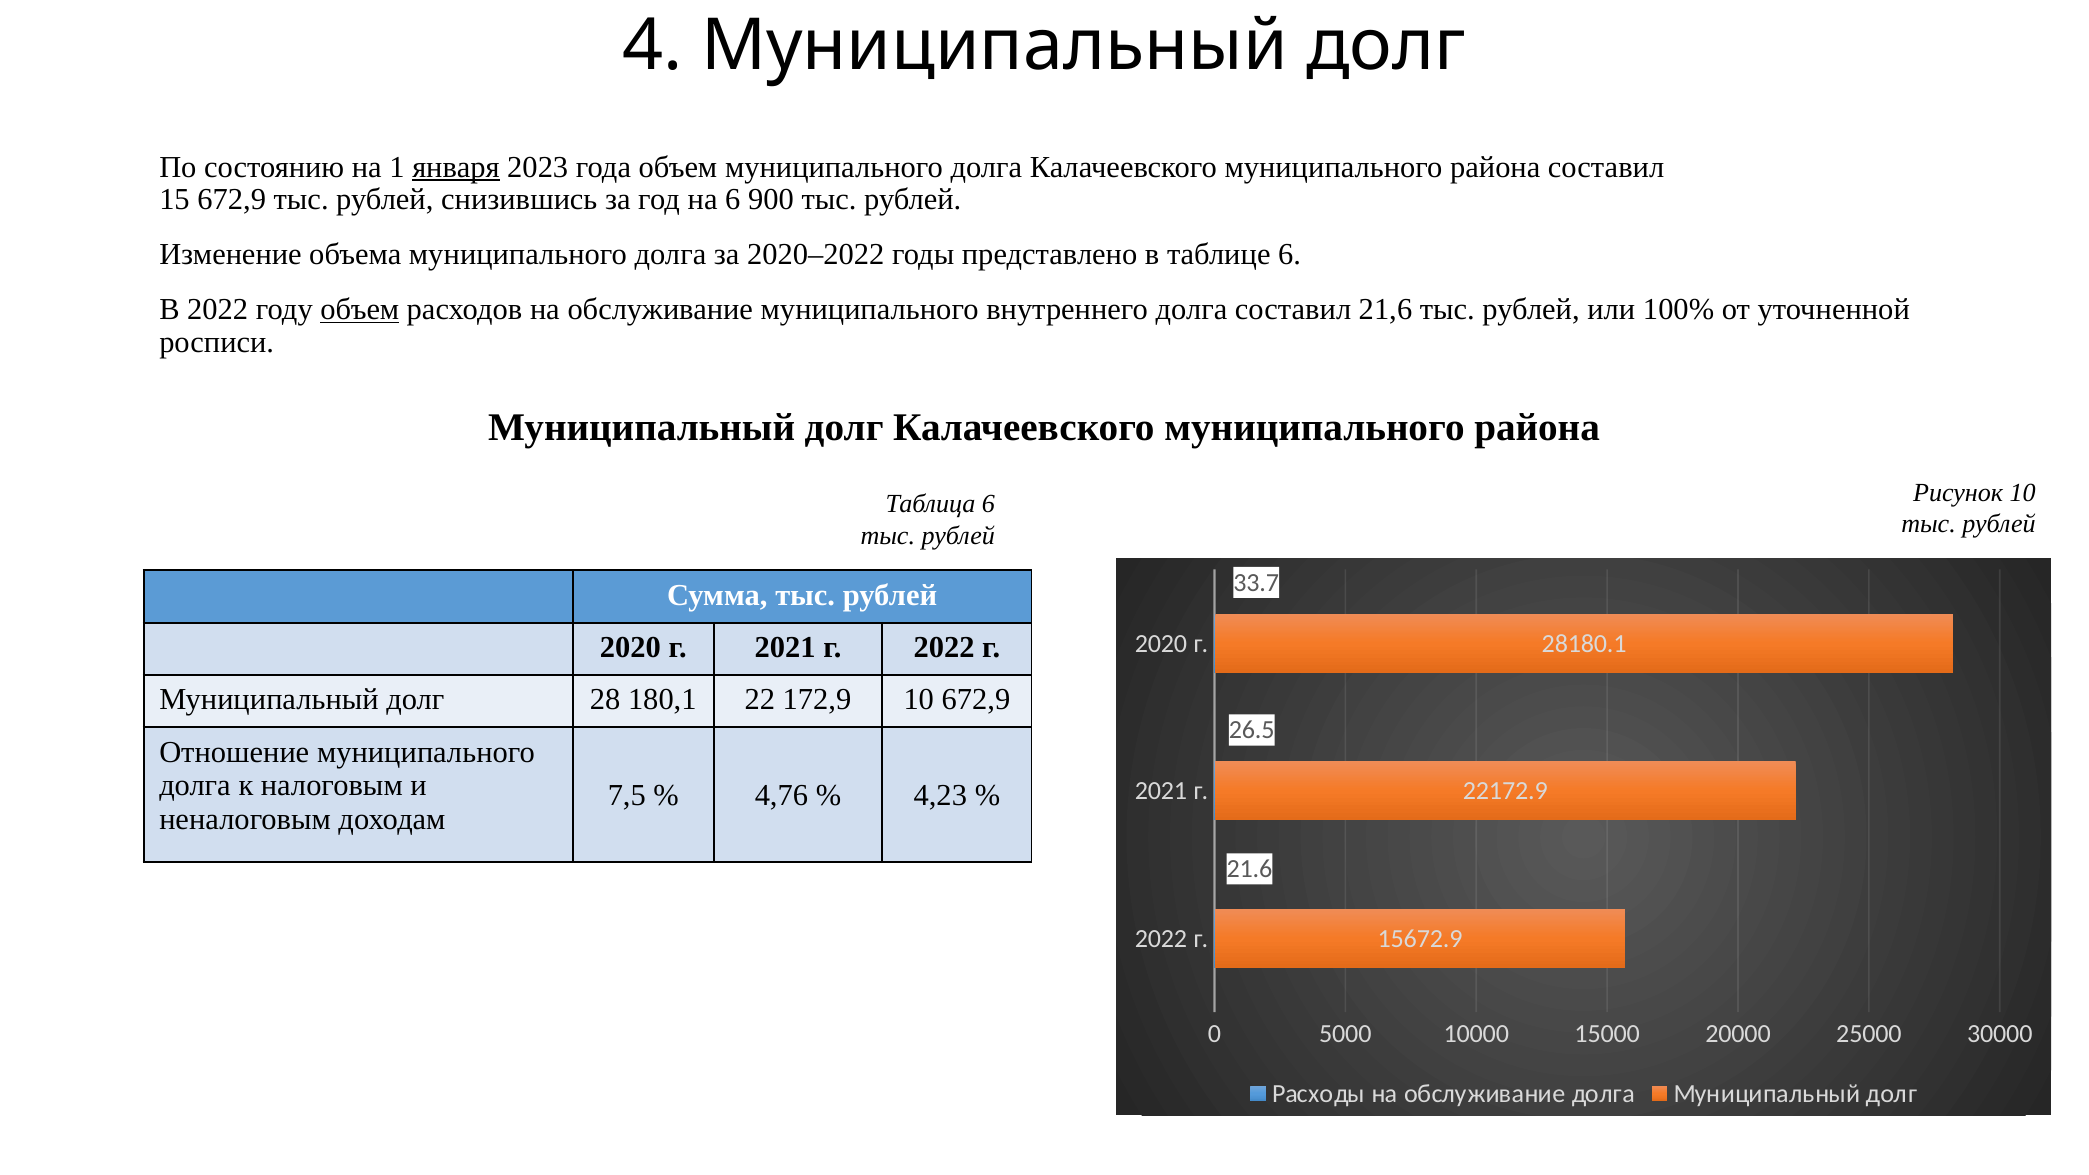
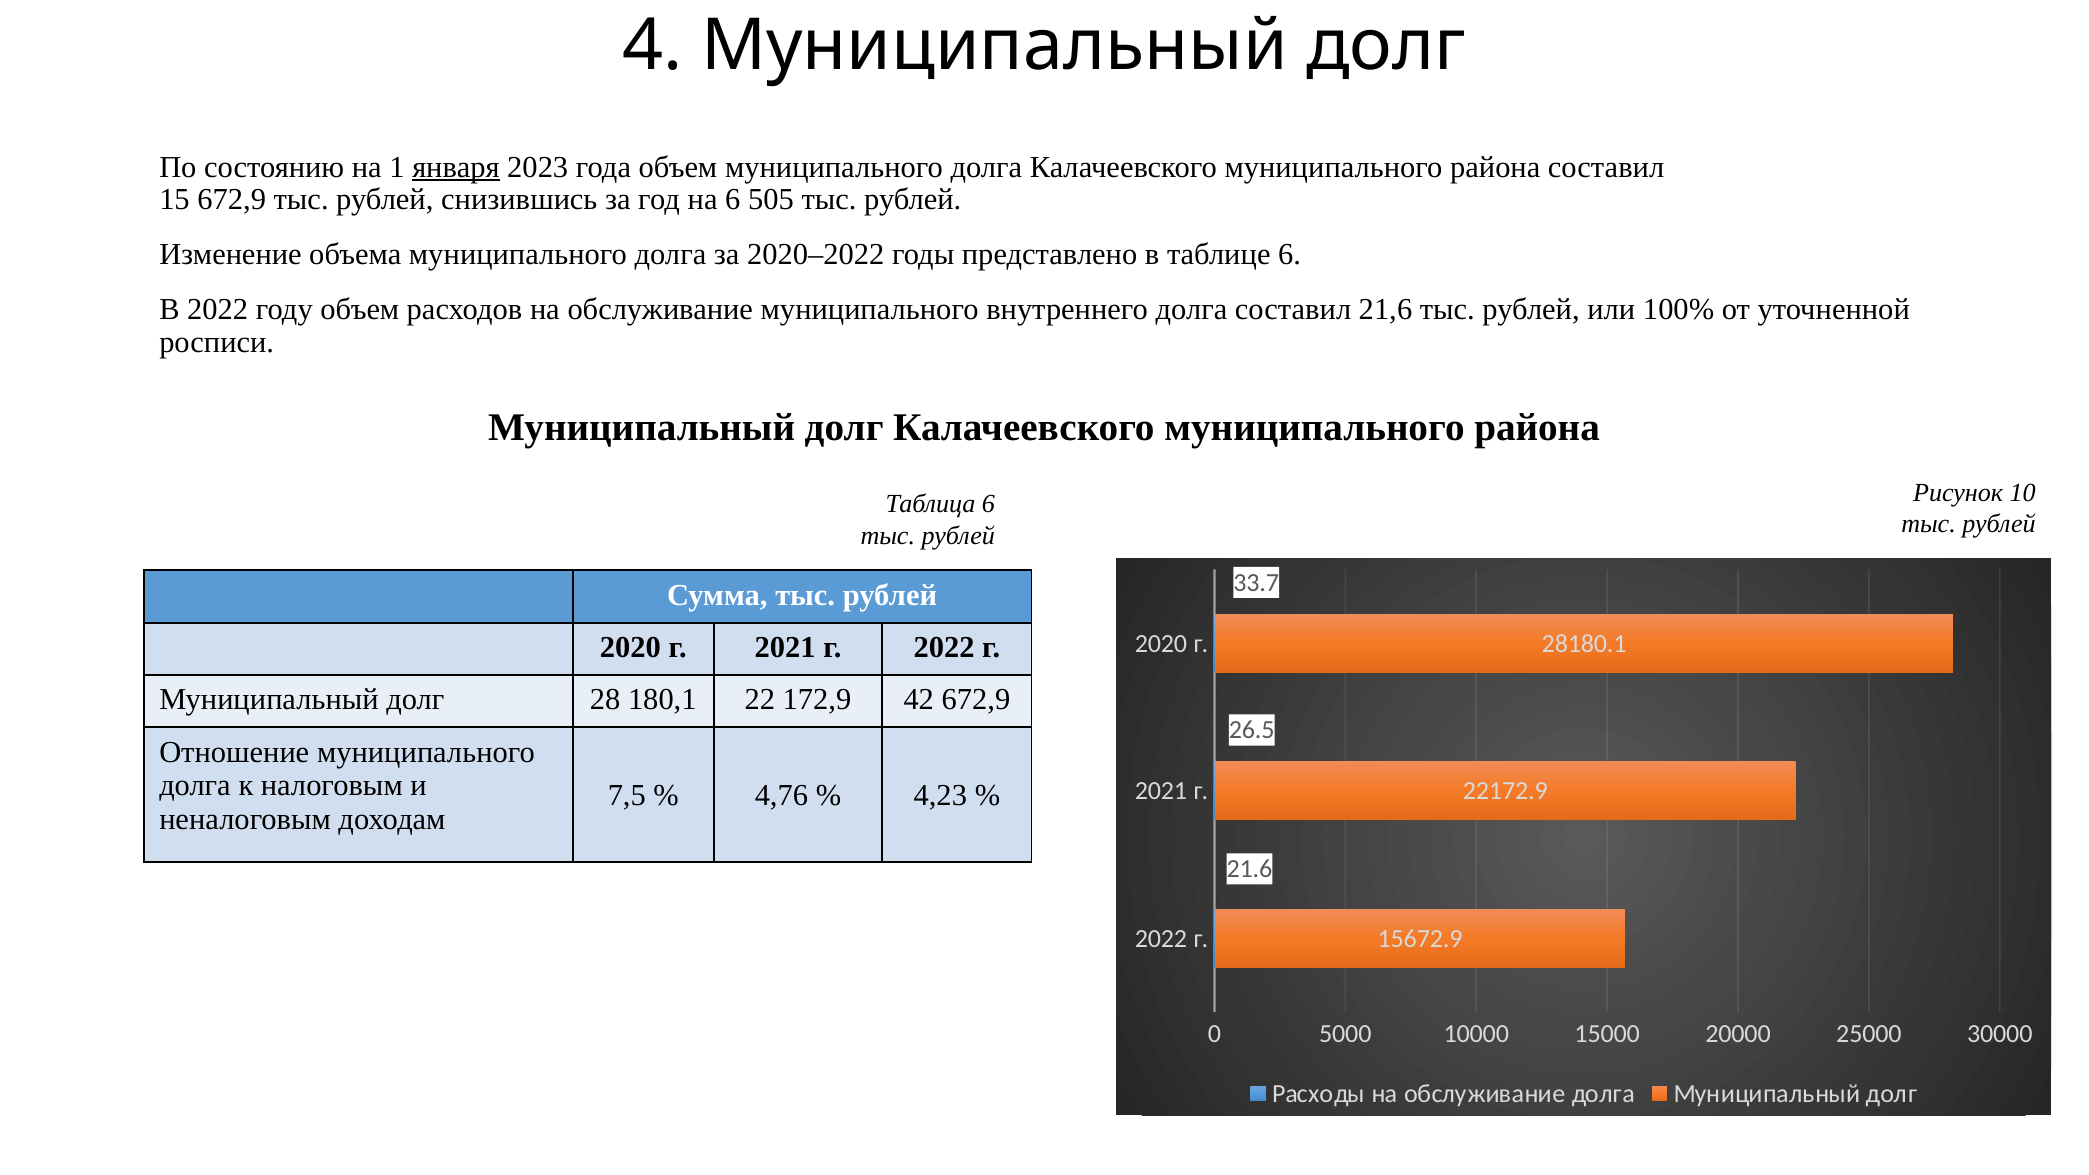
900: 900 -> 505 (771, 200)
объем underline: present -> none (360, 309)
172,9 10: 10 -> 42 (919, 700)
